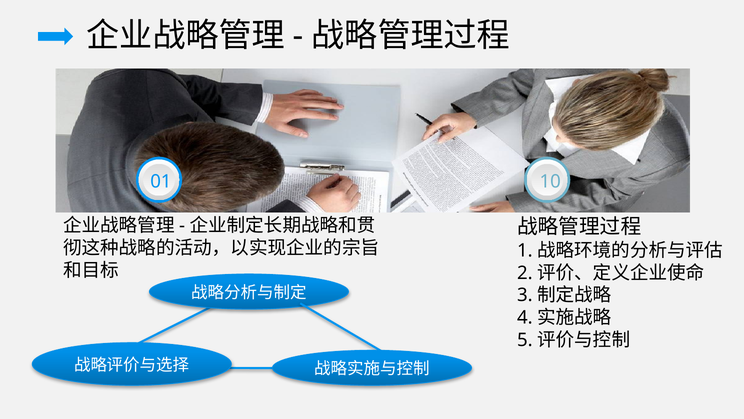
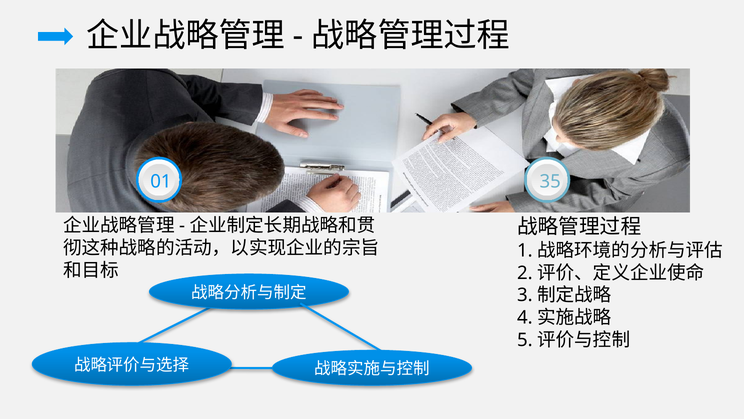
10: 10 -> 35 (550, 182)
